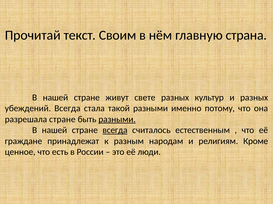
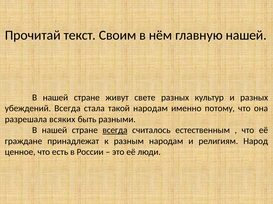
главную страна: страна -> нашей (246, 35)
такой разными: разными -> народам (150, 109)
разрешала стране: стране -> всяких (62, 120)
разными underline: present -> none (117, 120)
Кроме: Кроме -> Народ (256, 142)
